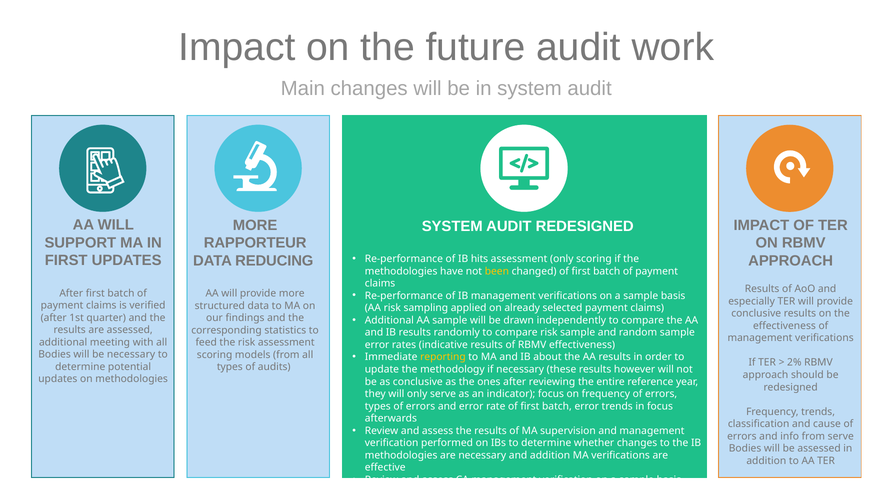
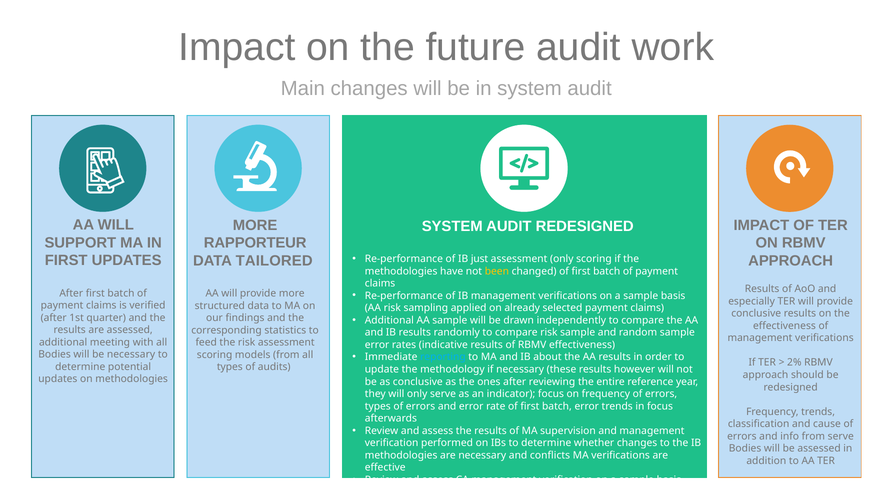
hits: hits -> just (480, 259)
REDUCING: REDUCING -> TAILORED (274, 261)
reporting colour: yellow -> light blue (443, 357)
and addition: addition -> conflicts (550, 456)
